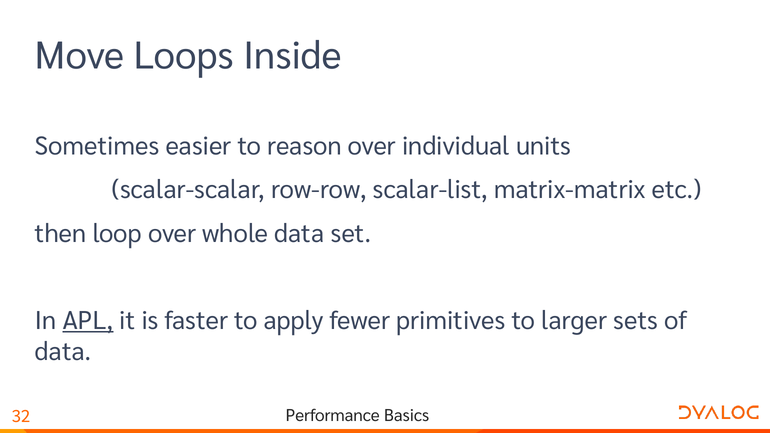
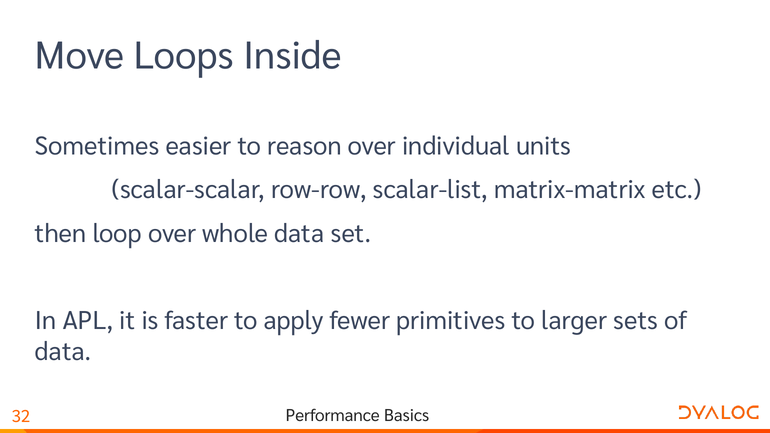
APL underline: present -> none (88, 321)
